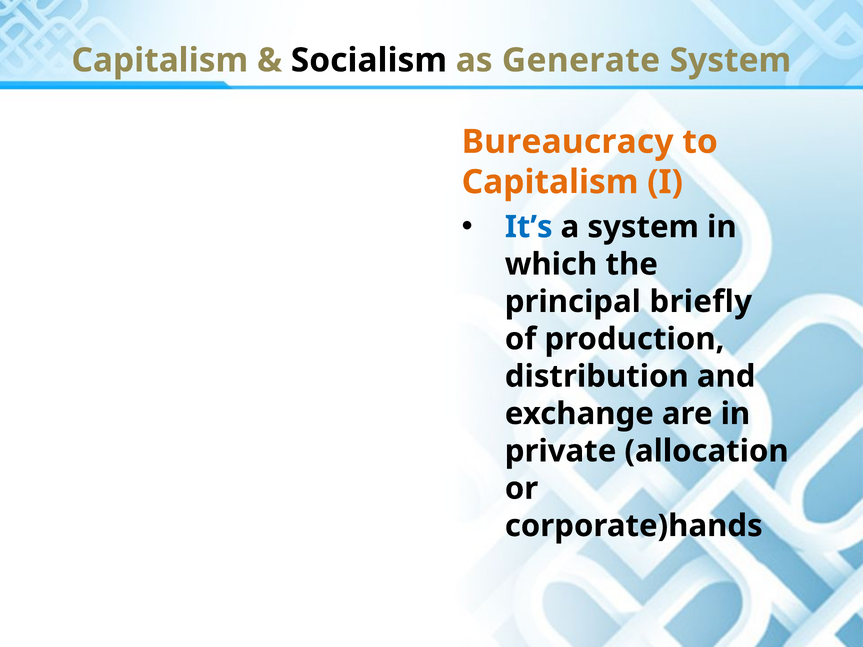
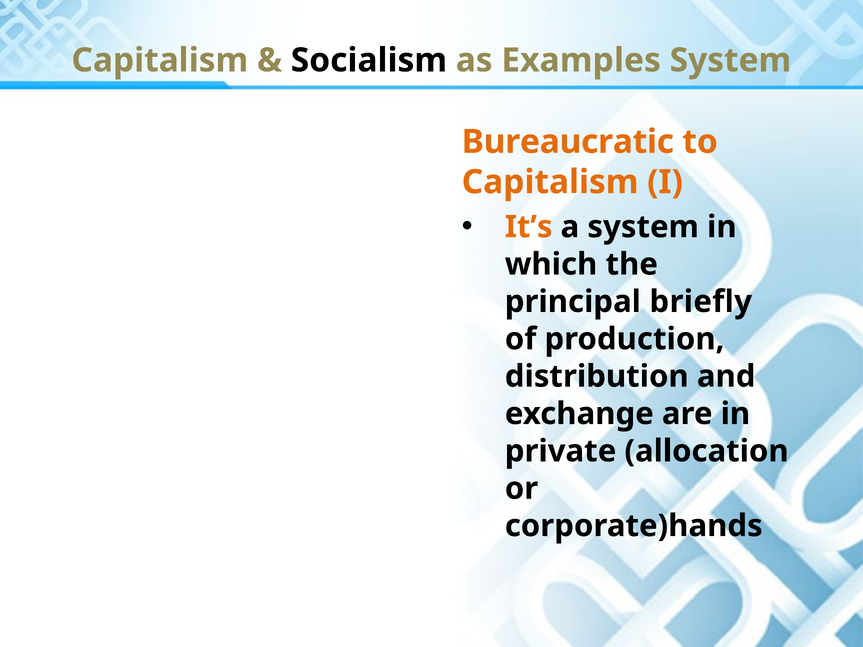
Generate: Generate -> Examples (581, 60)
Bureaucracy: Bureaucracy -> Bureaucratic (568, 142)
It’s colour: blue -> orange (529, 227)
